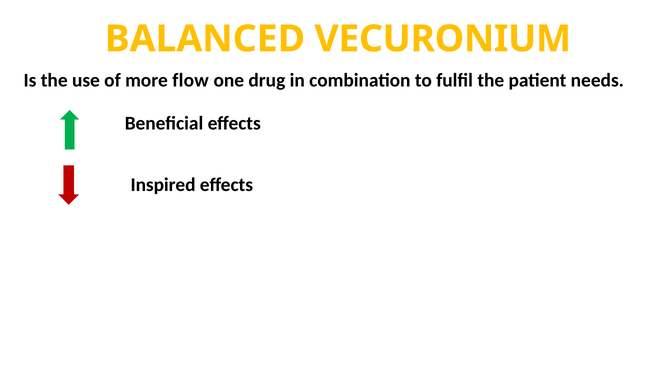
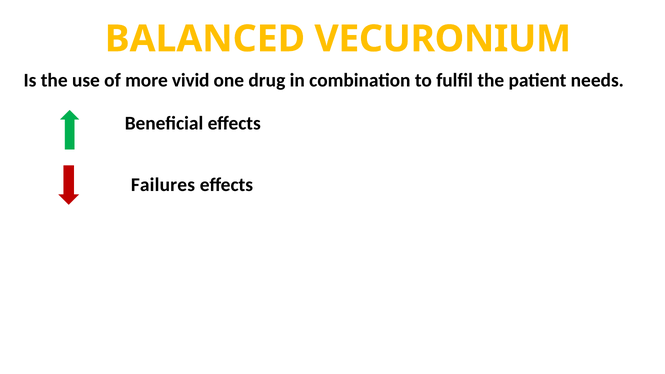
flow: flow -> vivid (191, 80)
Inspired: Inspired -> Failures (163, 185)
